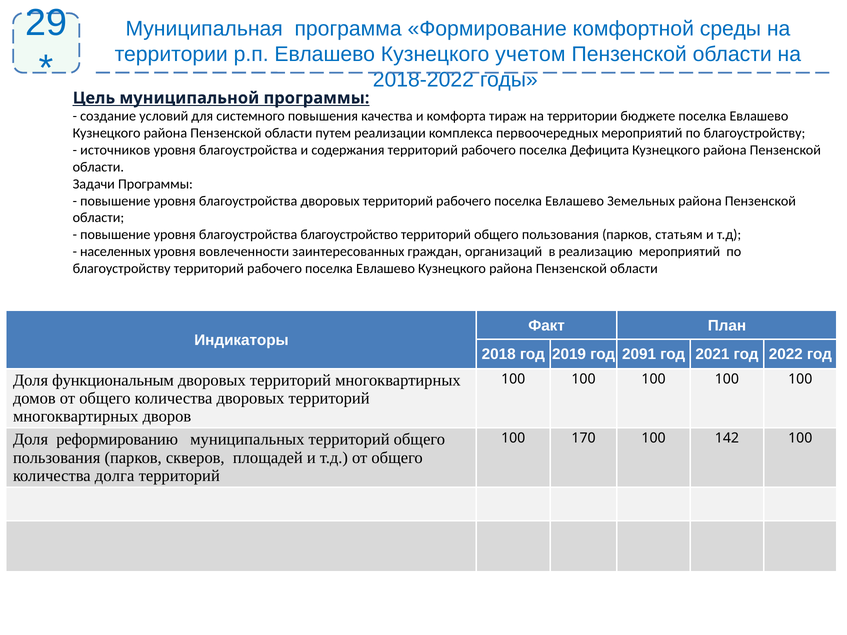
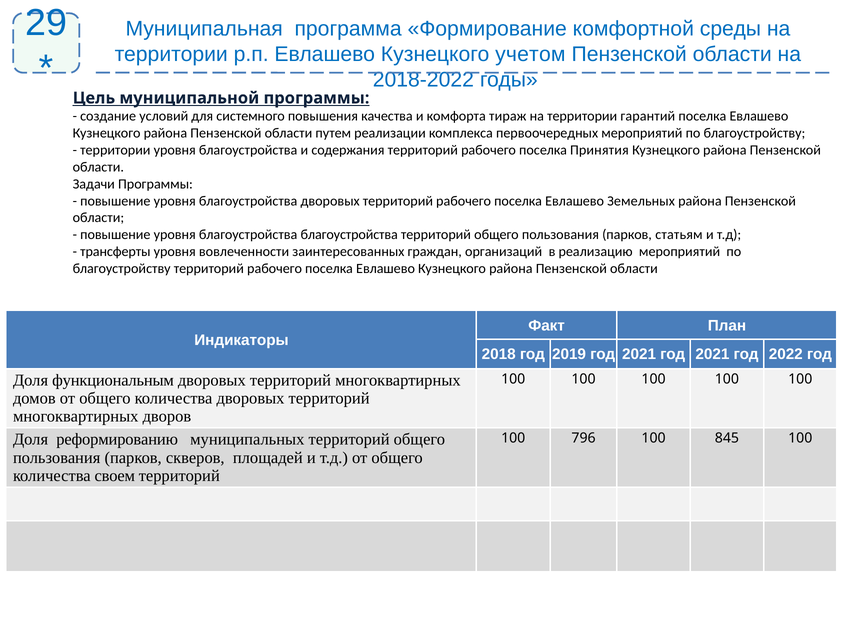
бюджете: бюджете -> гарантий (648, 116)
источников: источников -> территории (115, 150)
Дефицита: Дефицита -> Принятия (599, 150)
благоустройства благоустройство: благоустройство -> благоустройства (349, 235)
населенных: населенных -> трансферты (115, 252)
2019 год 2091: 2091 -> 2021 (639, 355)
170: 170 -> 796 (584, 439)
142: 142 -> 845 (727, 439)
долга: долга -> своем (115, 476)
